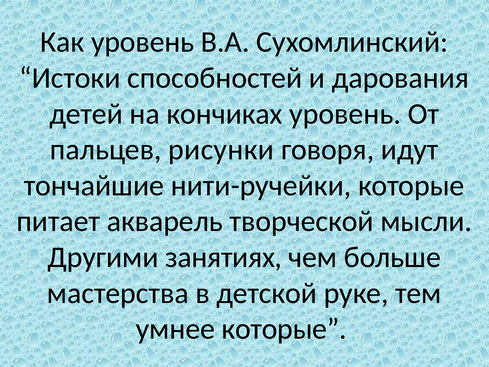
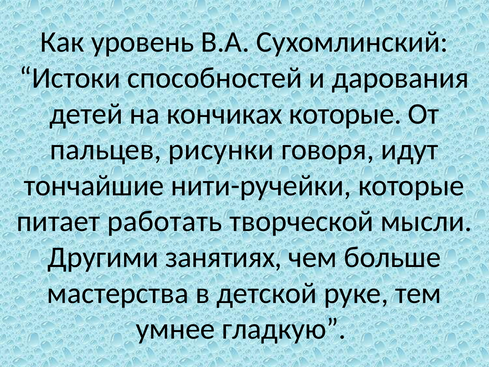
кончиках уровень: уровень -> которые (345, 114)
акварель: акварель -> работать (165, 221)
умнее которые: которые -> гладкую (284, 329)
